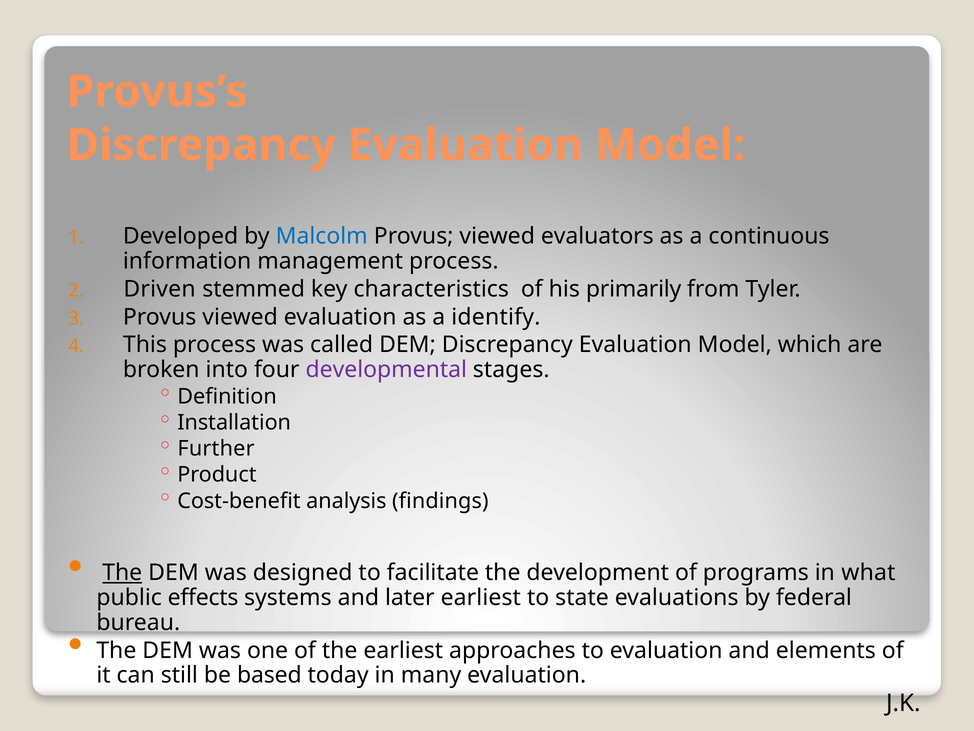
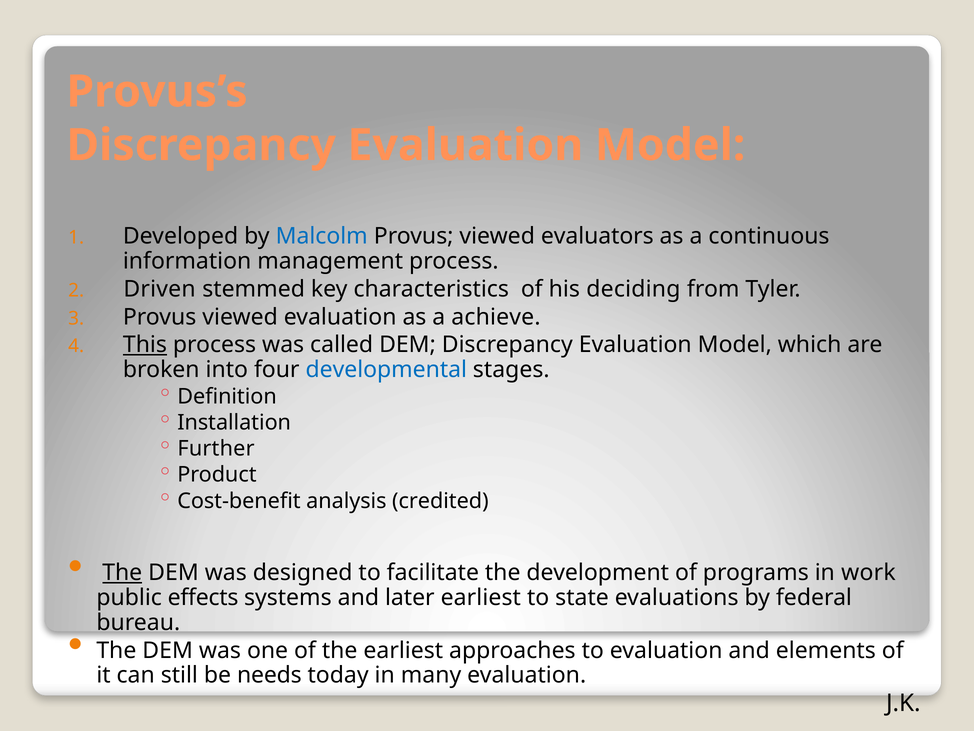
primarily: primarily -> deciding (633, 289)
identify: identify -> achieve (496, 317)
This underline: none -> present (145, 345)
developmental colour: purple -> blue (386, 370)
findings: findings -> credited (440, 501)
what: what -> work (868, 572)
based: based -> needs (269, 675)
